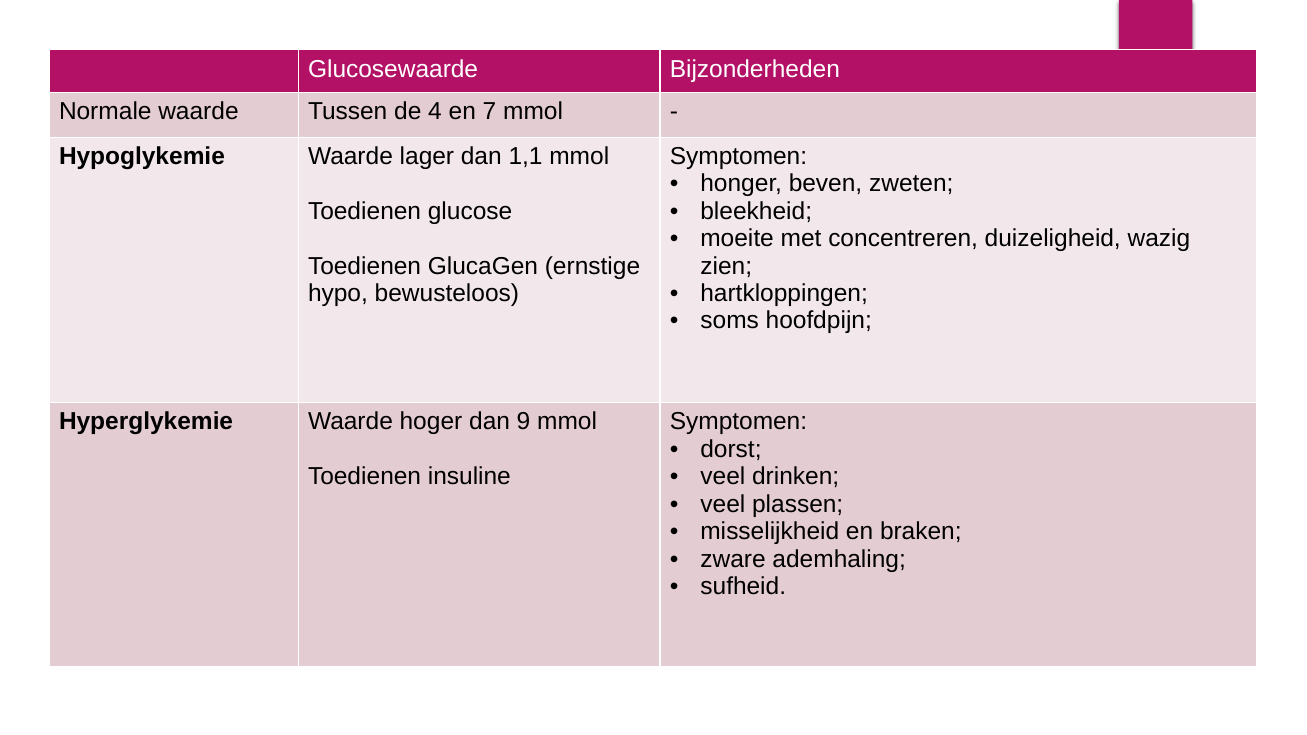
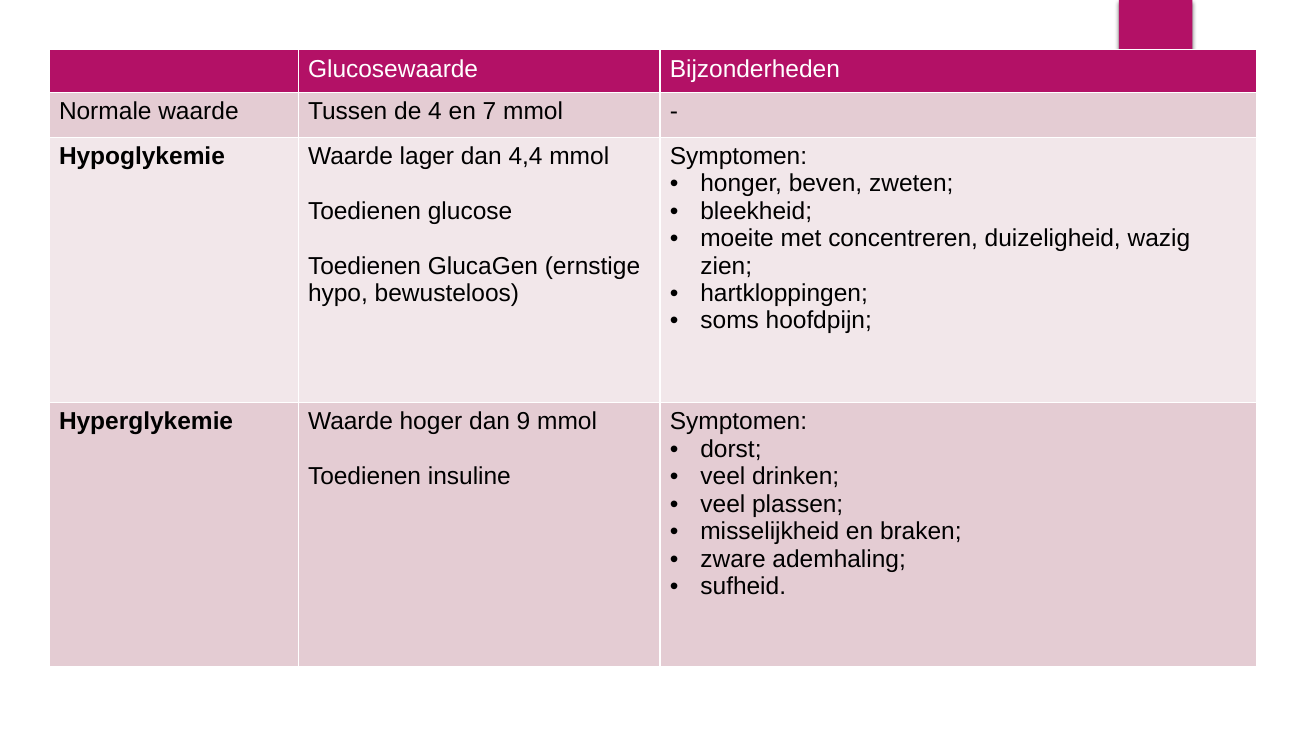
1,1: 1,1 -> 4,4 (526, 156)
